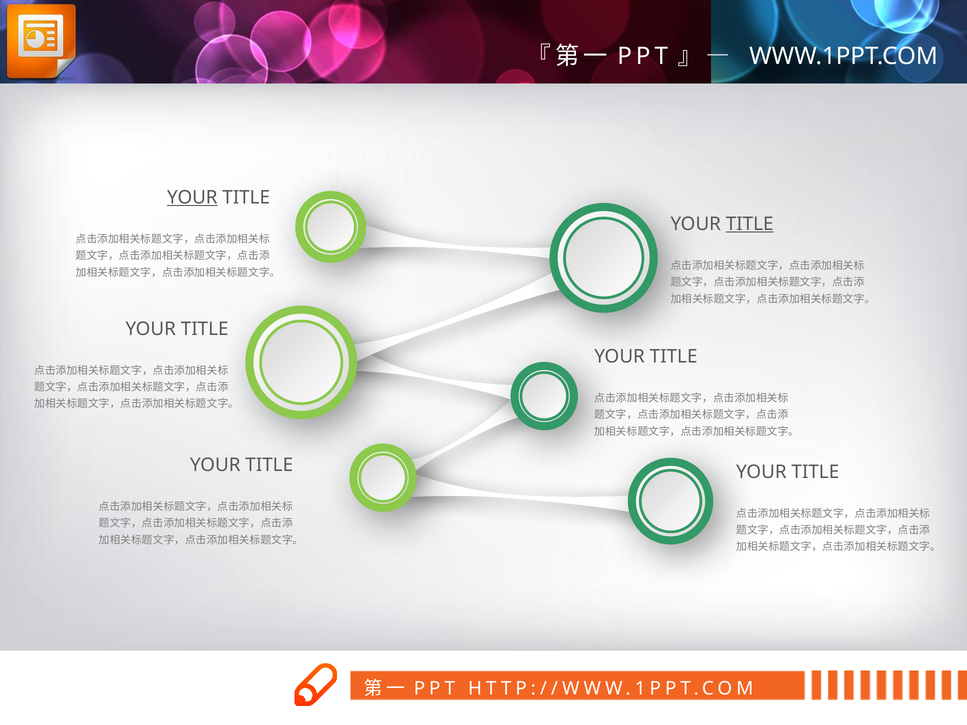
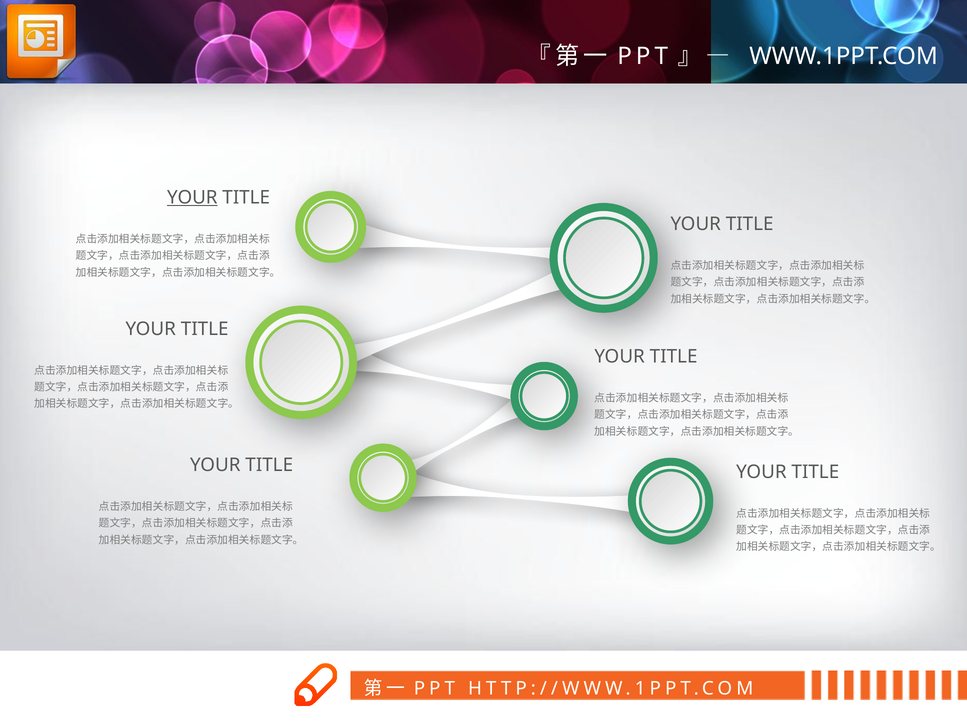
TITLE underline: present -> none (750, 224)
